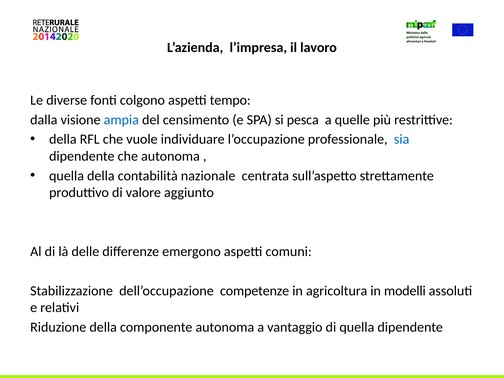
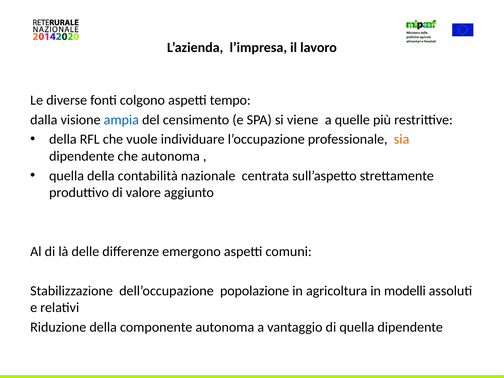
pesca: pesca -> viene (303, 120)
sia colour: blue -> orange (402, 139)
competenze: competenze -> popolazione (255, 291)
